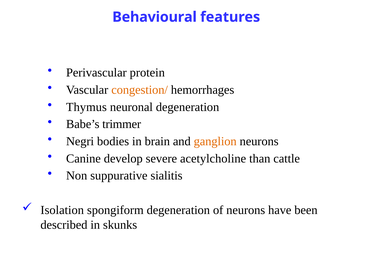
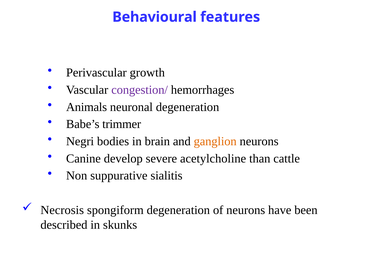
protein: protein -> growth (147, 73)
congestion/ colour: orange -> purple (140, 90)
Thymus: Thymus -> Animals (87, 107)
Isolation: Isolation -> Necrosis (62, 210)
